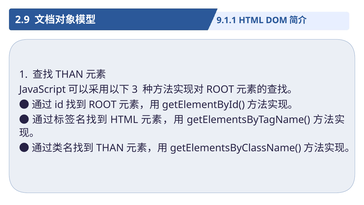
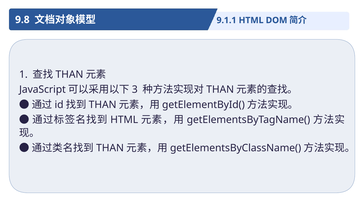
2.9: 2.9 -> 9.8 (22, 20)
ROOT: ROOT -> THAN (220, 89)
ROOT: ROOT -> THAN (103, 105)
